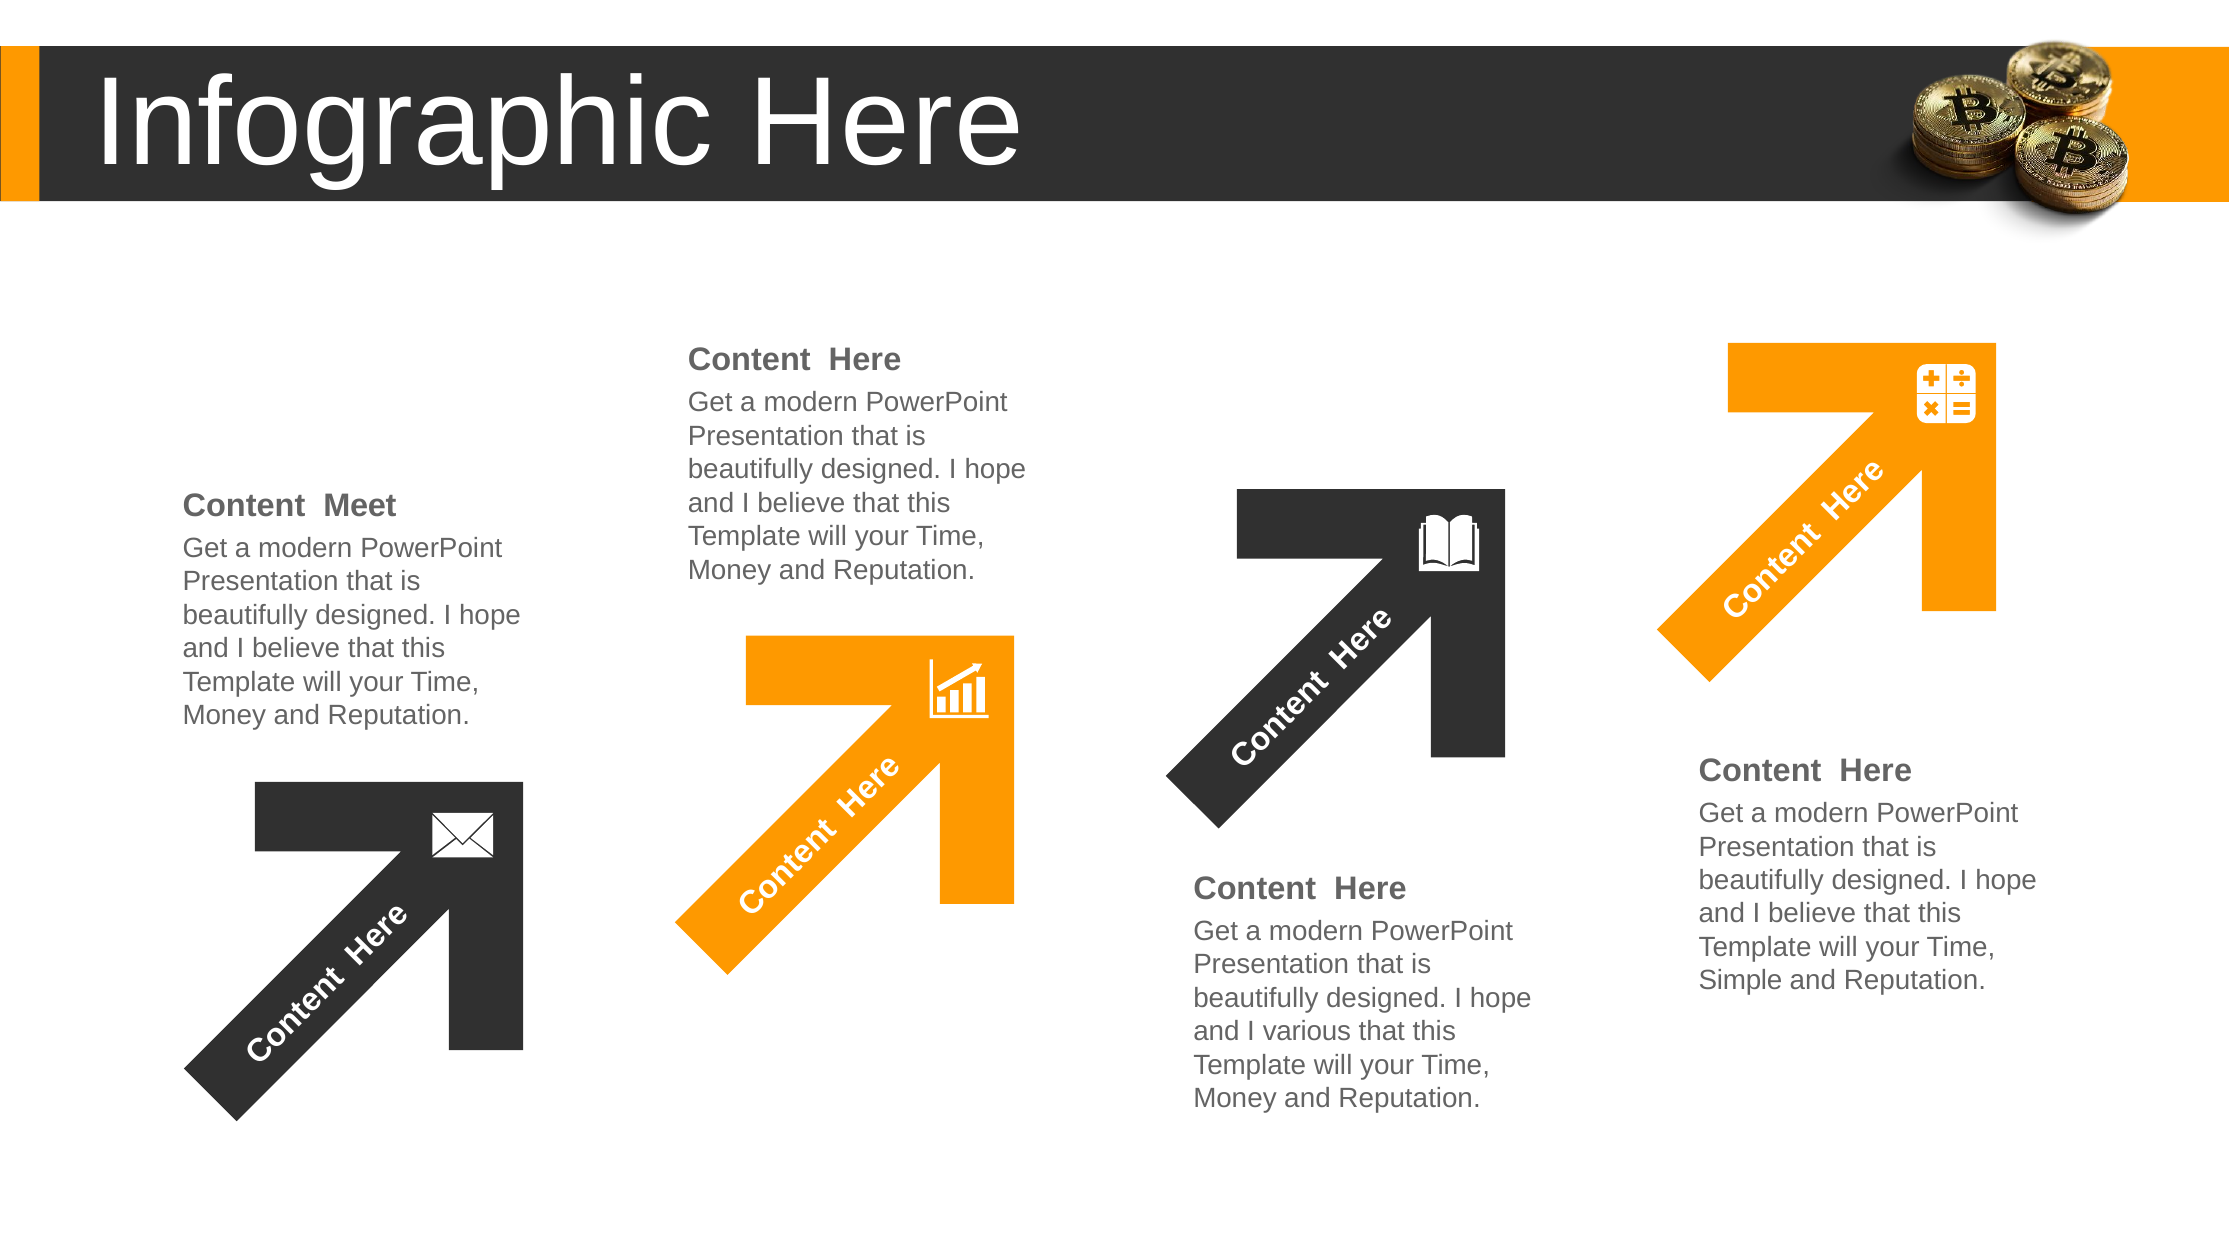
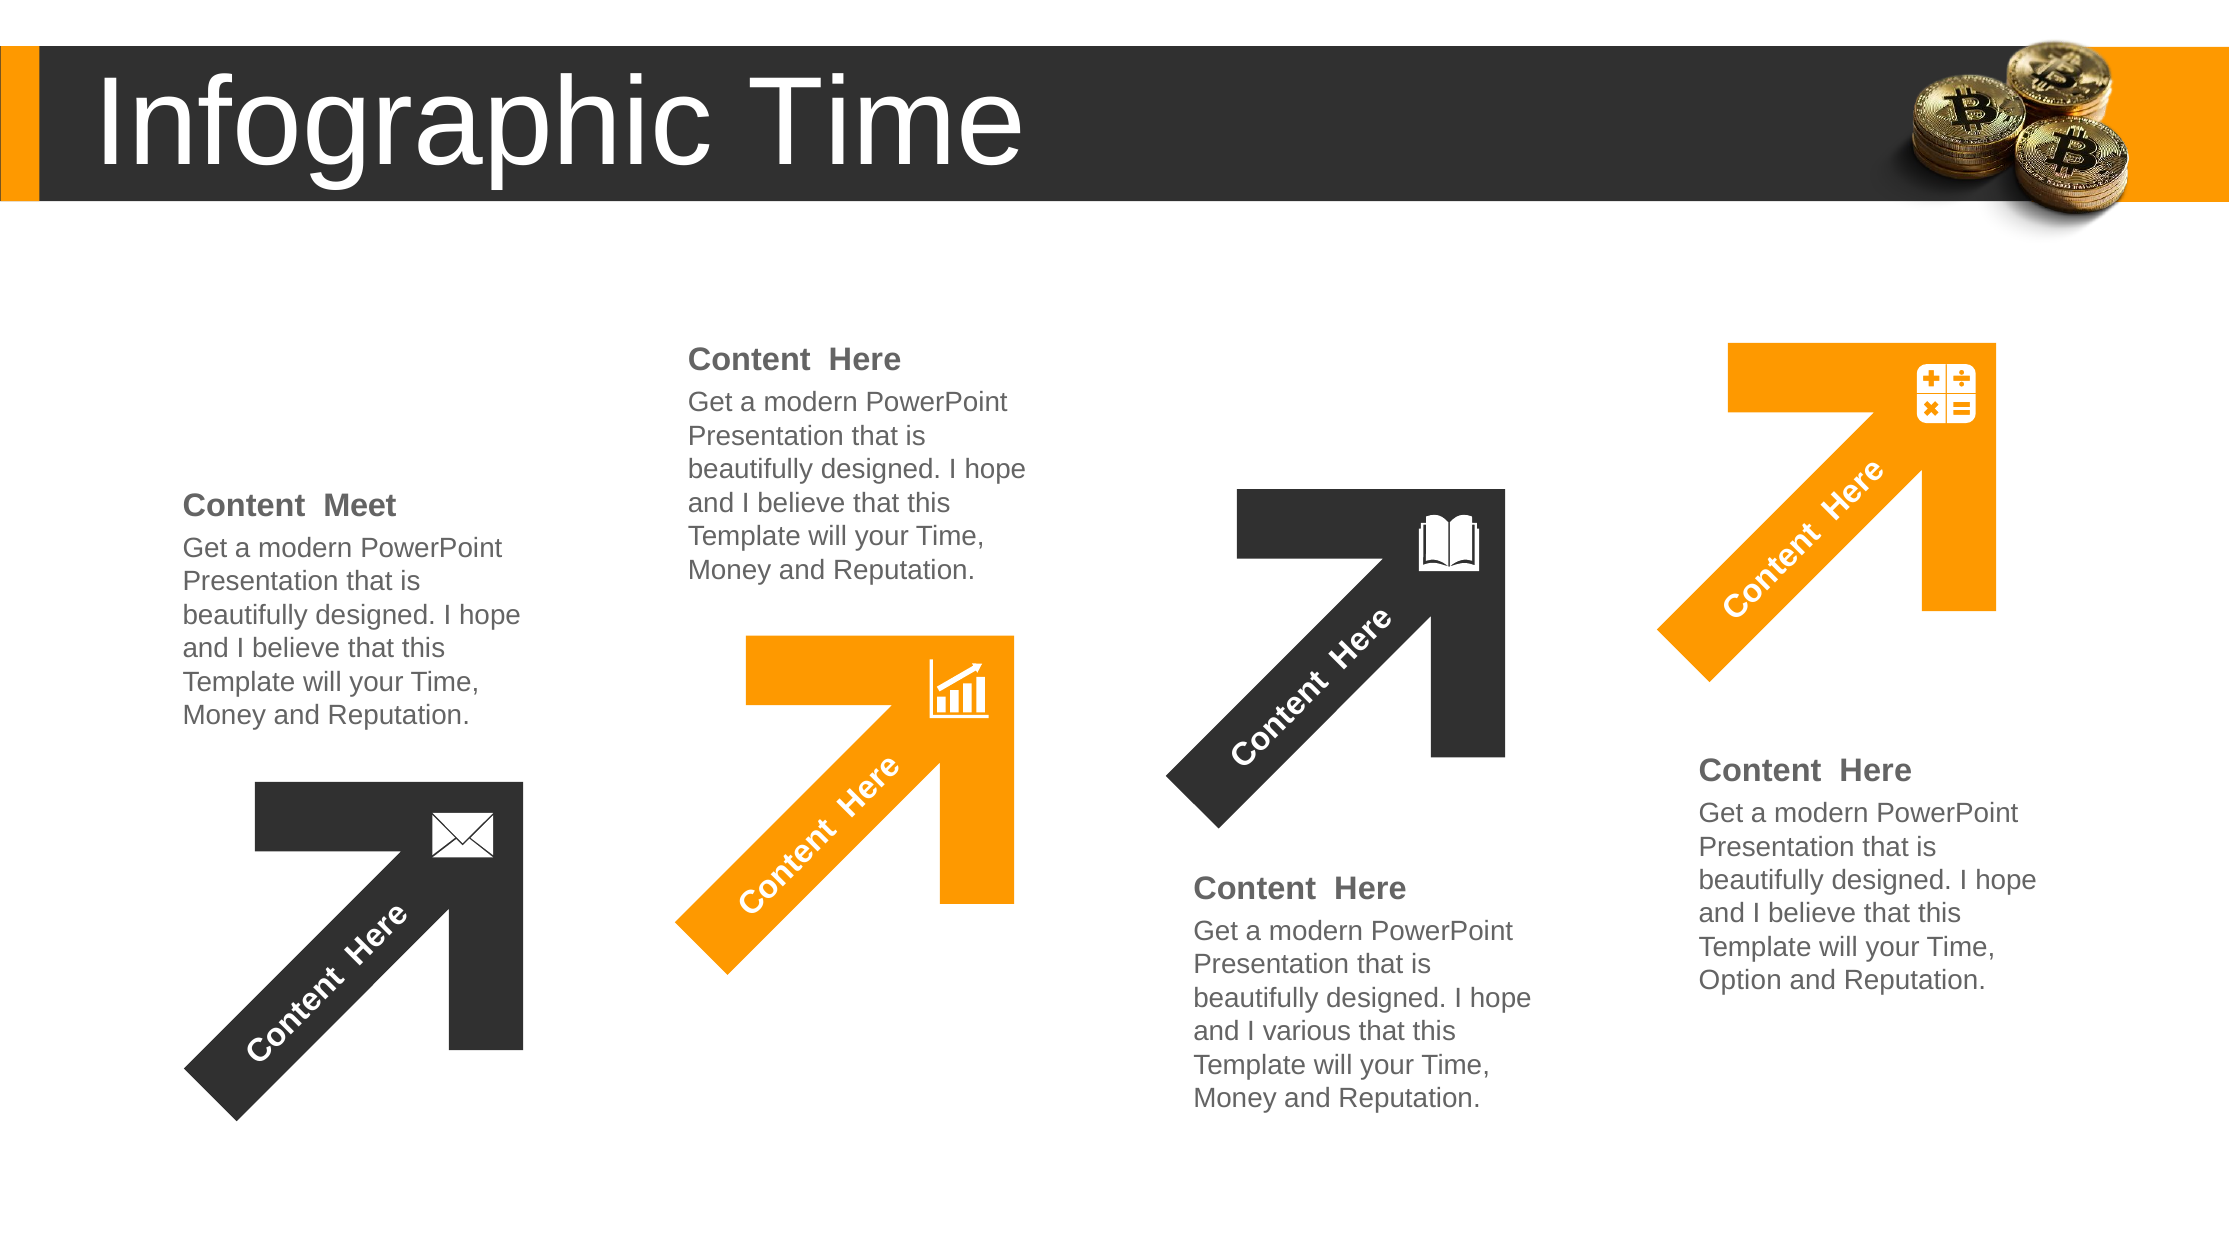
Infographic Here: Here -> Time (887, 123)
Simple: Simple -> Option (1740, 980)
